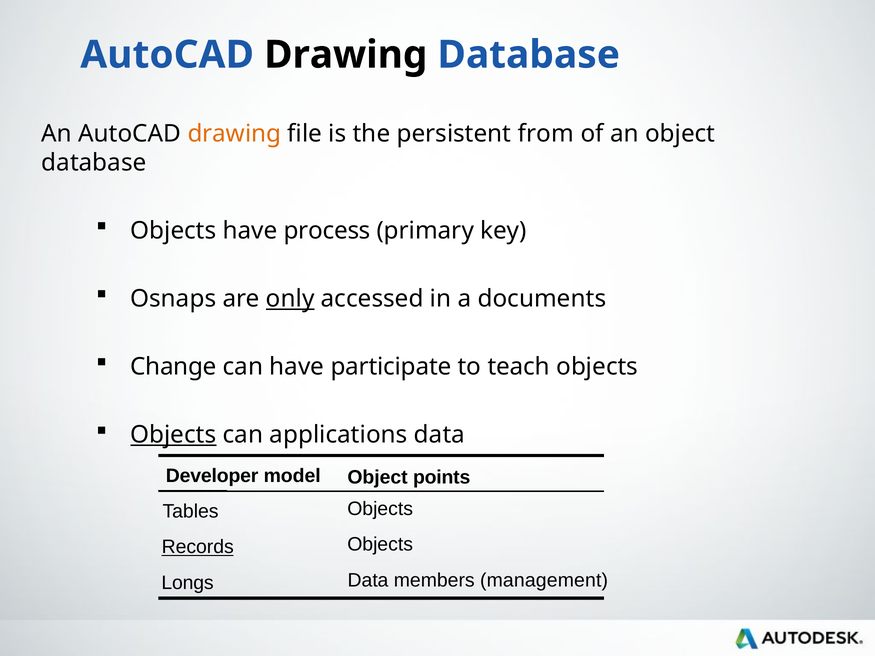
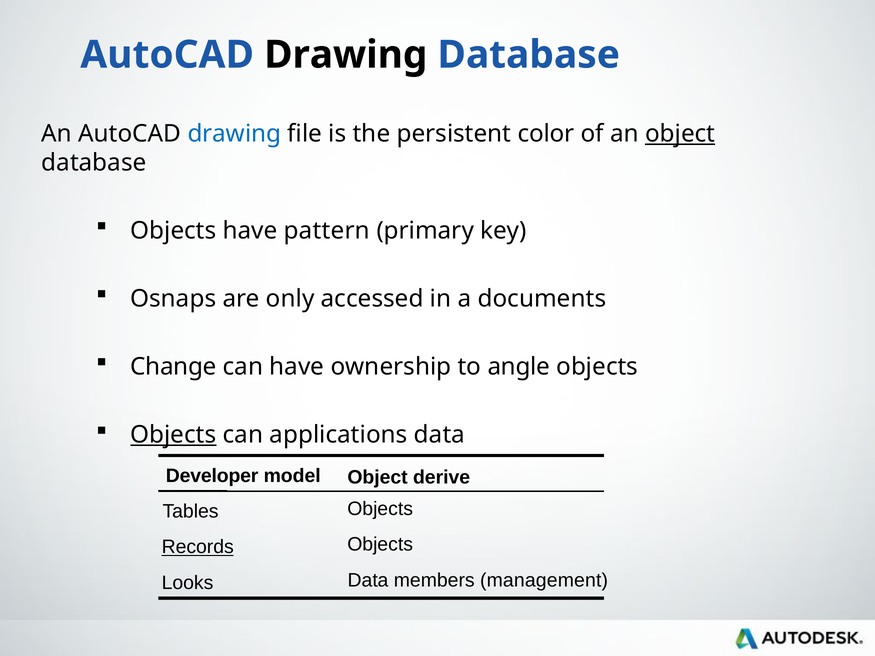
drawing colour: orange -> blue (234, 134)
from: from -> color (546, 134)
object underline: none -> present (680, 134)
process: process -> pattern (327, 231)
only underline: present -> none (290, 299)
participate: participate -> ownership (391, 367)
teach: teach -> angle (519, 367)
points: points -> derive (442, 478)
Longs: Longs -> Looks (187, 583)
